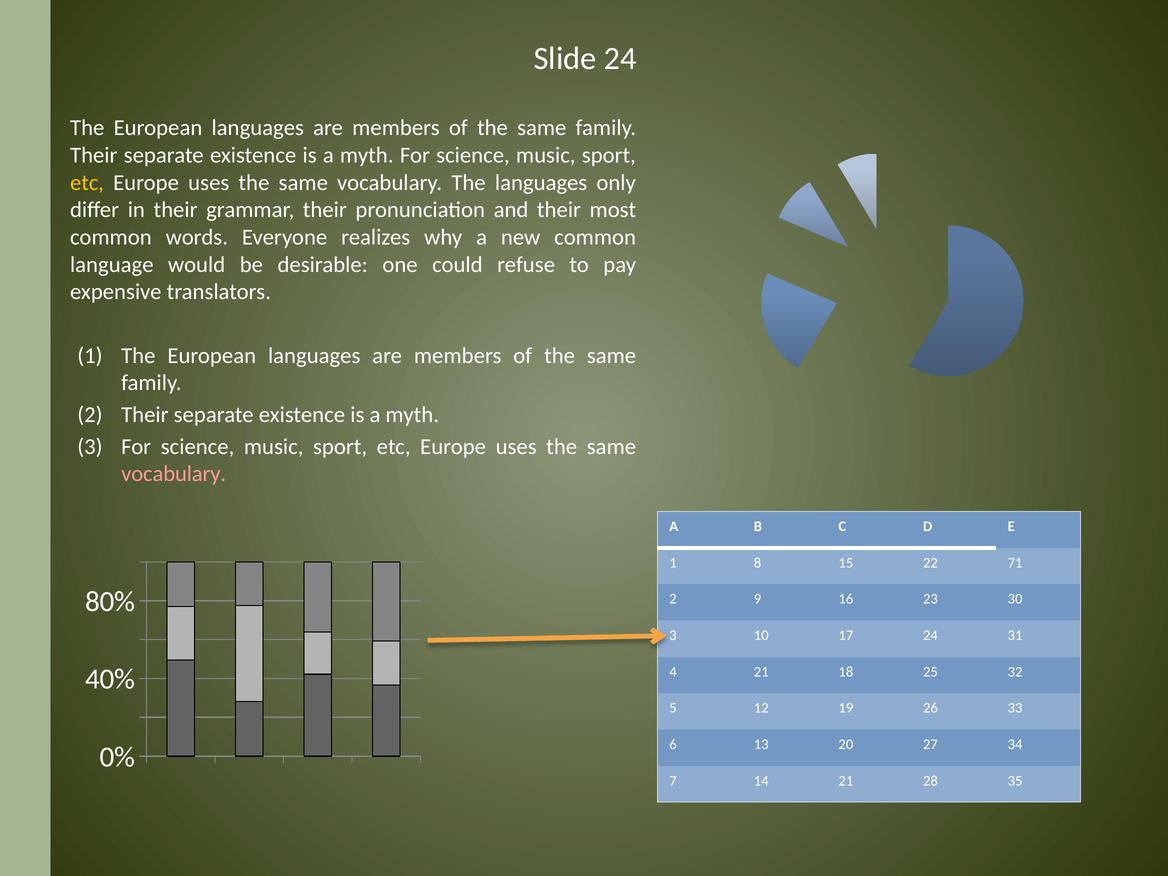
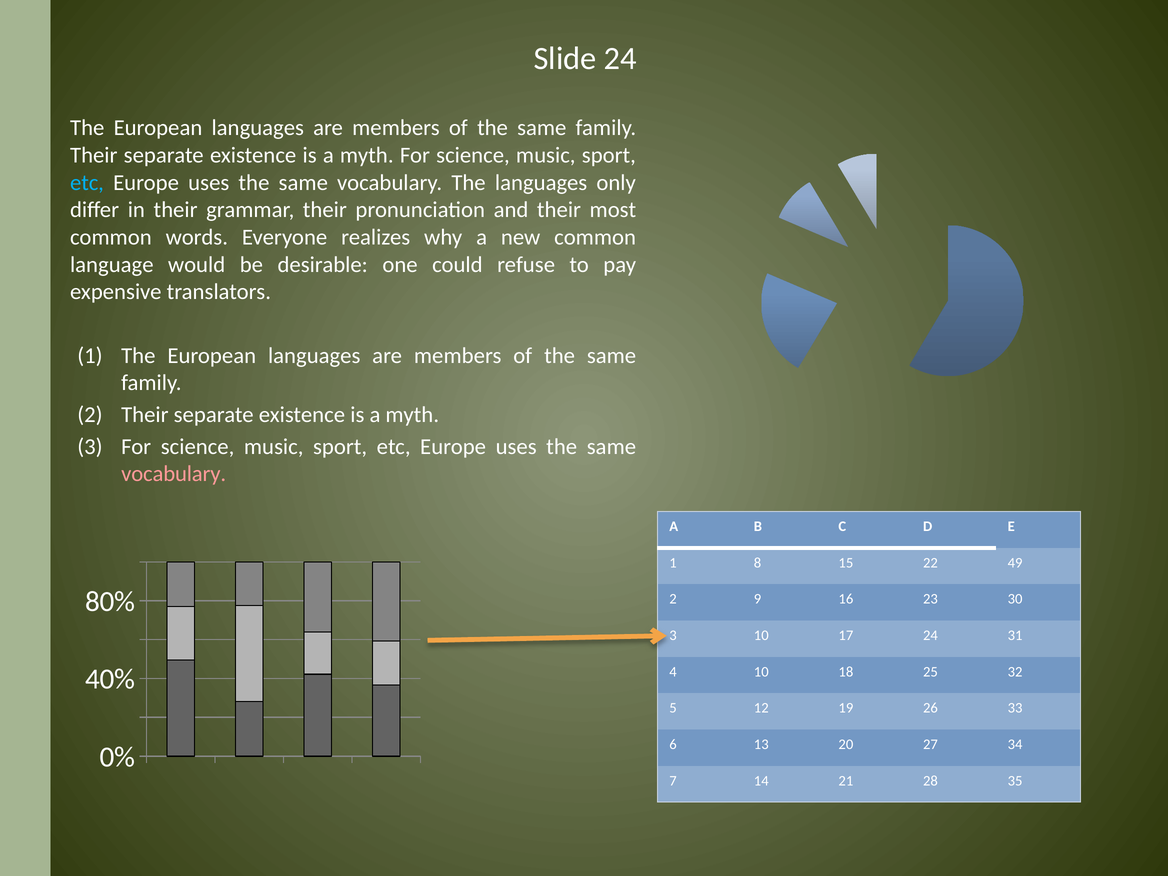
etc colour: yellow -> light blue (87, 183)
71: 71 -> 49 (1015, 563)
4 21: 21 -> 10 (761, 672)
